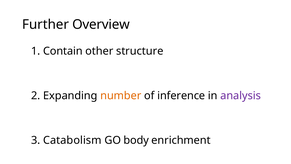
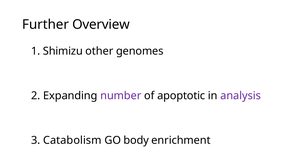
Contain: Contain -> Shimizu (63, 51)
structure: structure -> genomes (140, 51)
number colour: orange -> purple (121, 95)
inference: inference -> apoptotic (181, 95)
